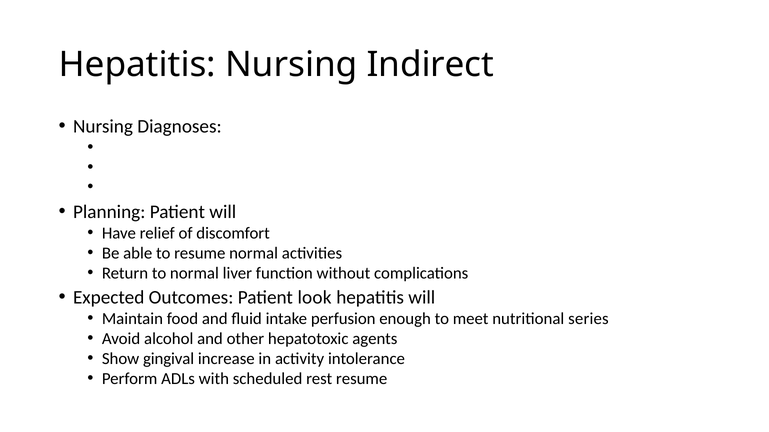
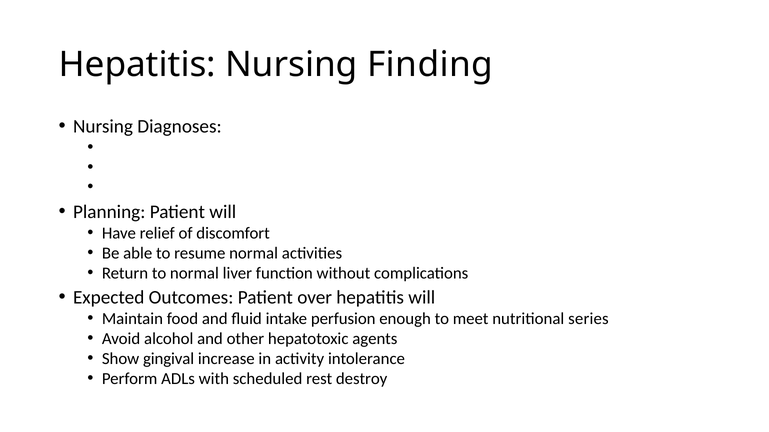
Indirect: Indirect -> Finding (430, 65)
look: look -> over (315, 298)
rest resume: resume -> destroy (362, 379)
